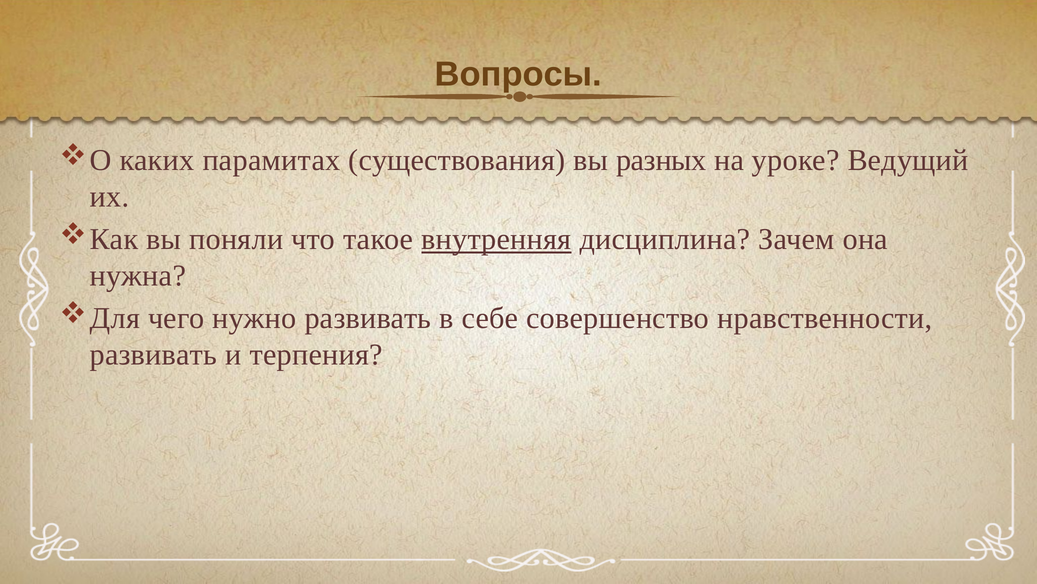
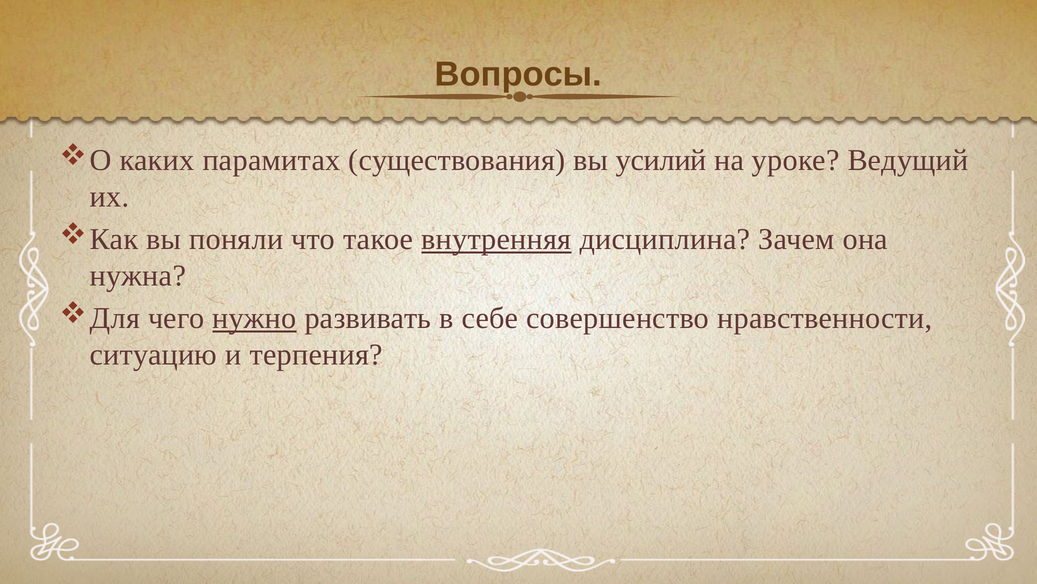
разных: разных -> усилий (661, 160)
нужно underline: none -> present (254, 318)
развивать: развивать -> ситуацию (153, 354)
